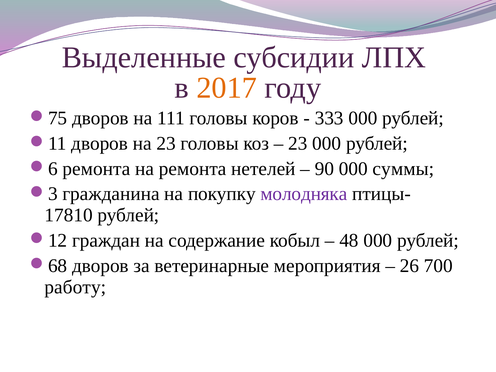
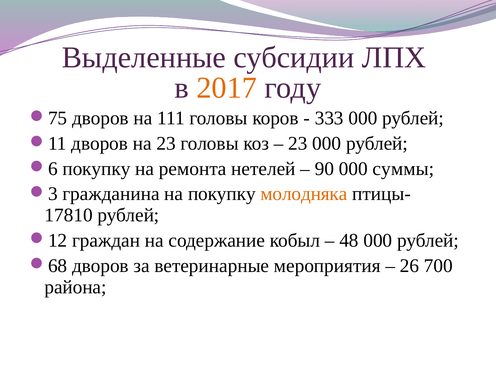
ремонта: ремонта -> покупку (96, 169)
молодняка colour: purple -> orange (304, 194)
работу: работу -> района (75, 287)
